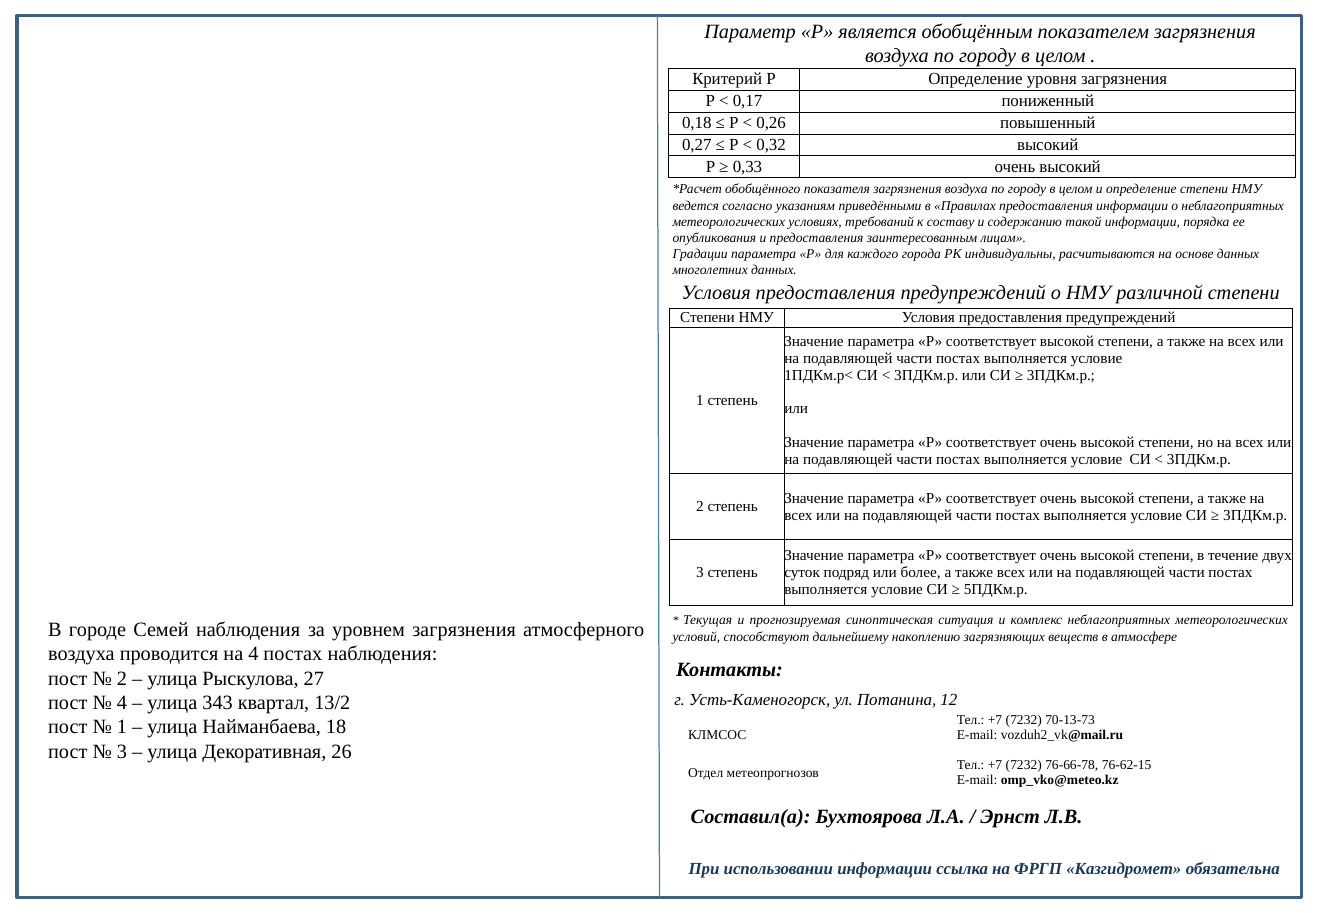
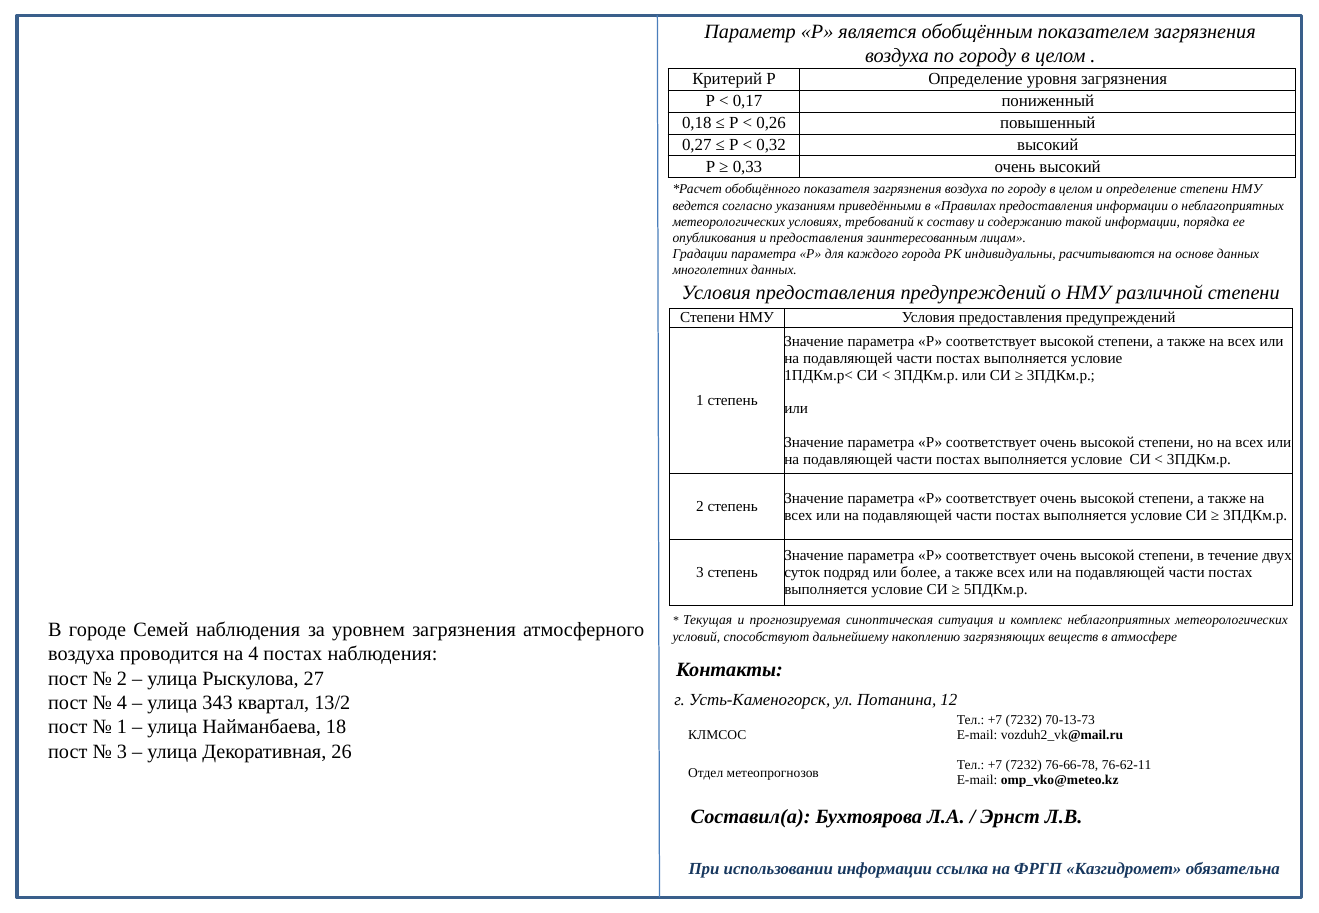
76-62-15: 76-62-15 -> 76-62-11 (1127, 765)
